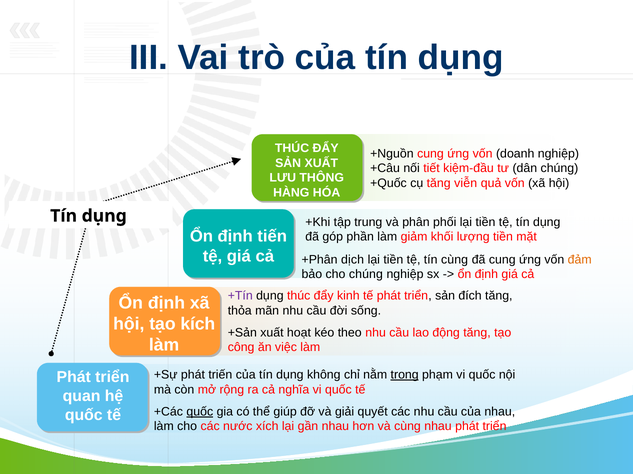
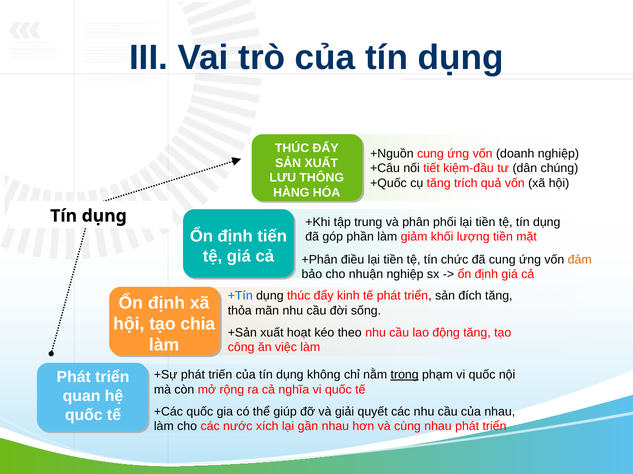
viễn: viễn -> trích (466, 183)
dịch: dịch -> điều (353, 260)
tín cùng: cùng -> chức (455, 260)
cho chúng: chúng -> nhuận (366, 275)
+Tín colour: purple -> blue (240, 296)
kích: kích -> chia (198, 324)
quốc underline: present -> none (200, 412)
